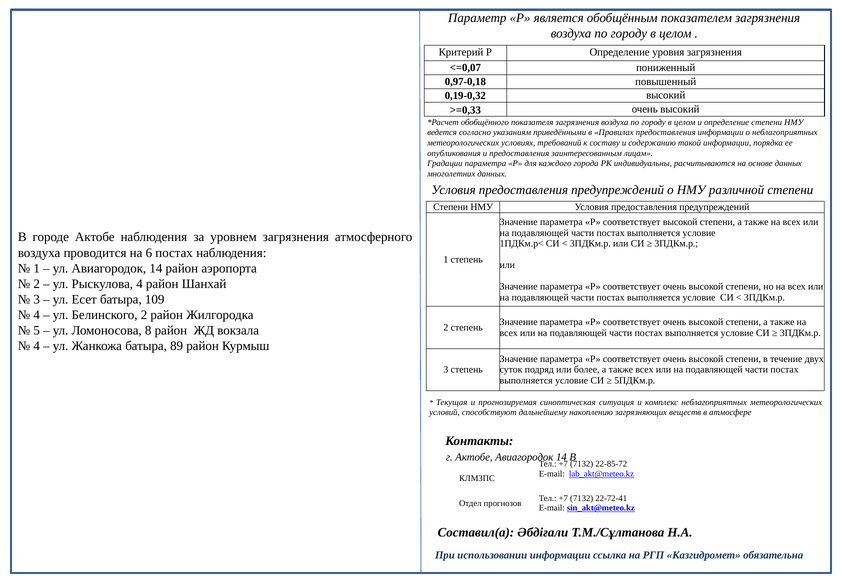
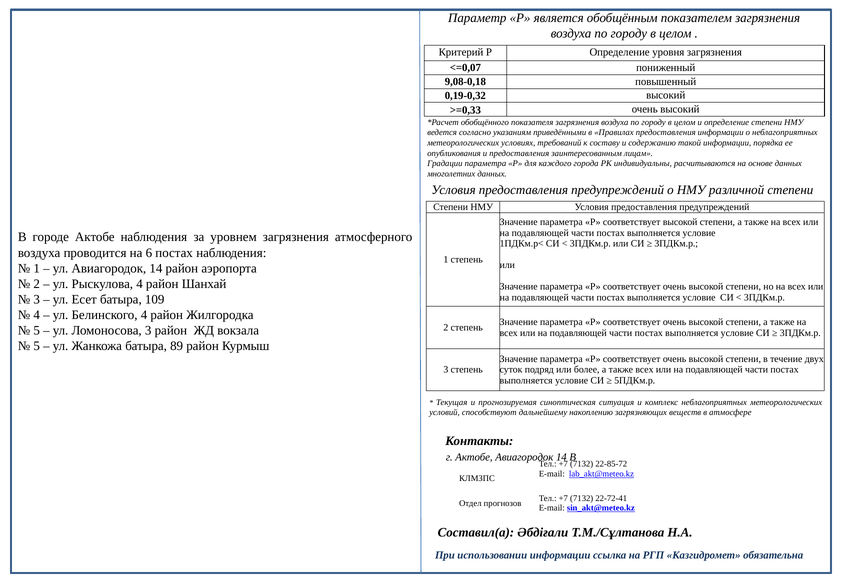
0,97-0,18: 0,97-0,18 -> 9,08-0,18 (465, 82)
Белинского 2: 2 -> 4 (144, 315)
Ломоносова 8: 8 -> 3 (148, 330)
4: 4 -> 5 (37, 346)
